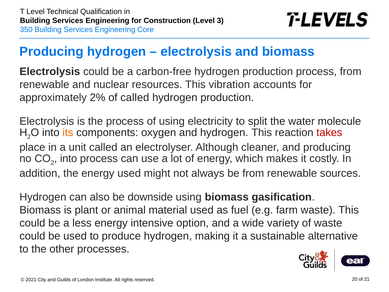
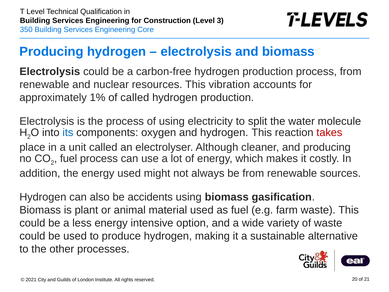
2%: 2% -> 1% (98, 98)
its colour: orange -> blue (68, 132)
into: into -> fuel (69, 158)
downside: downside -> accidents (150, 197)
